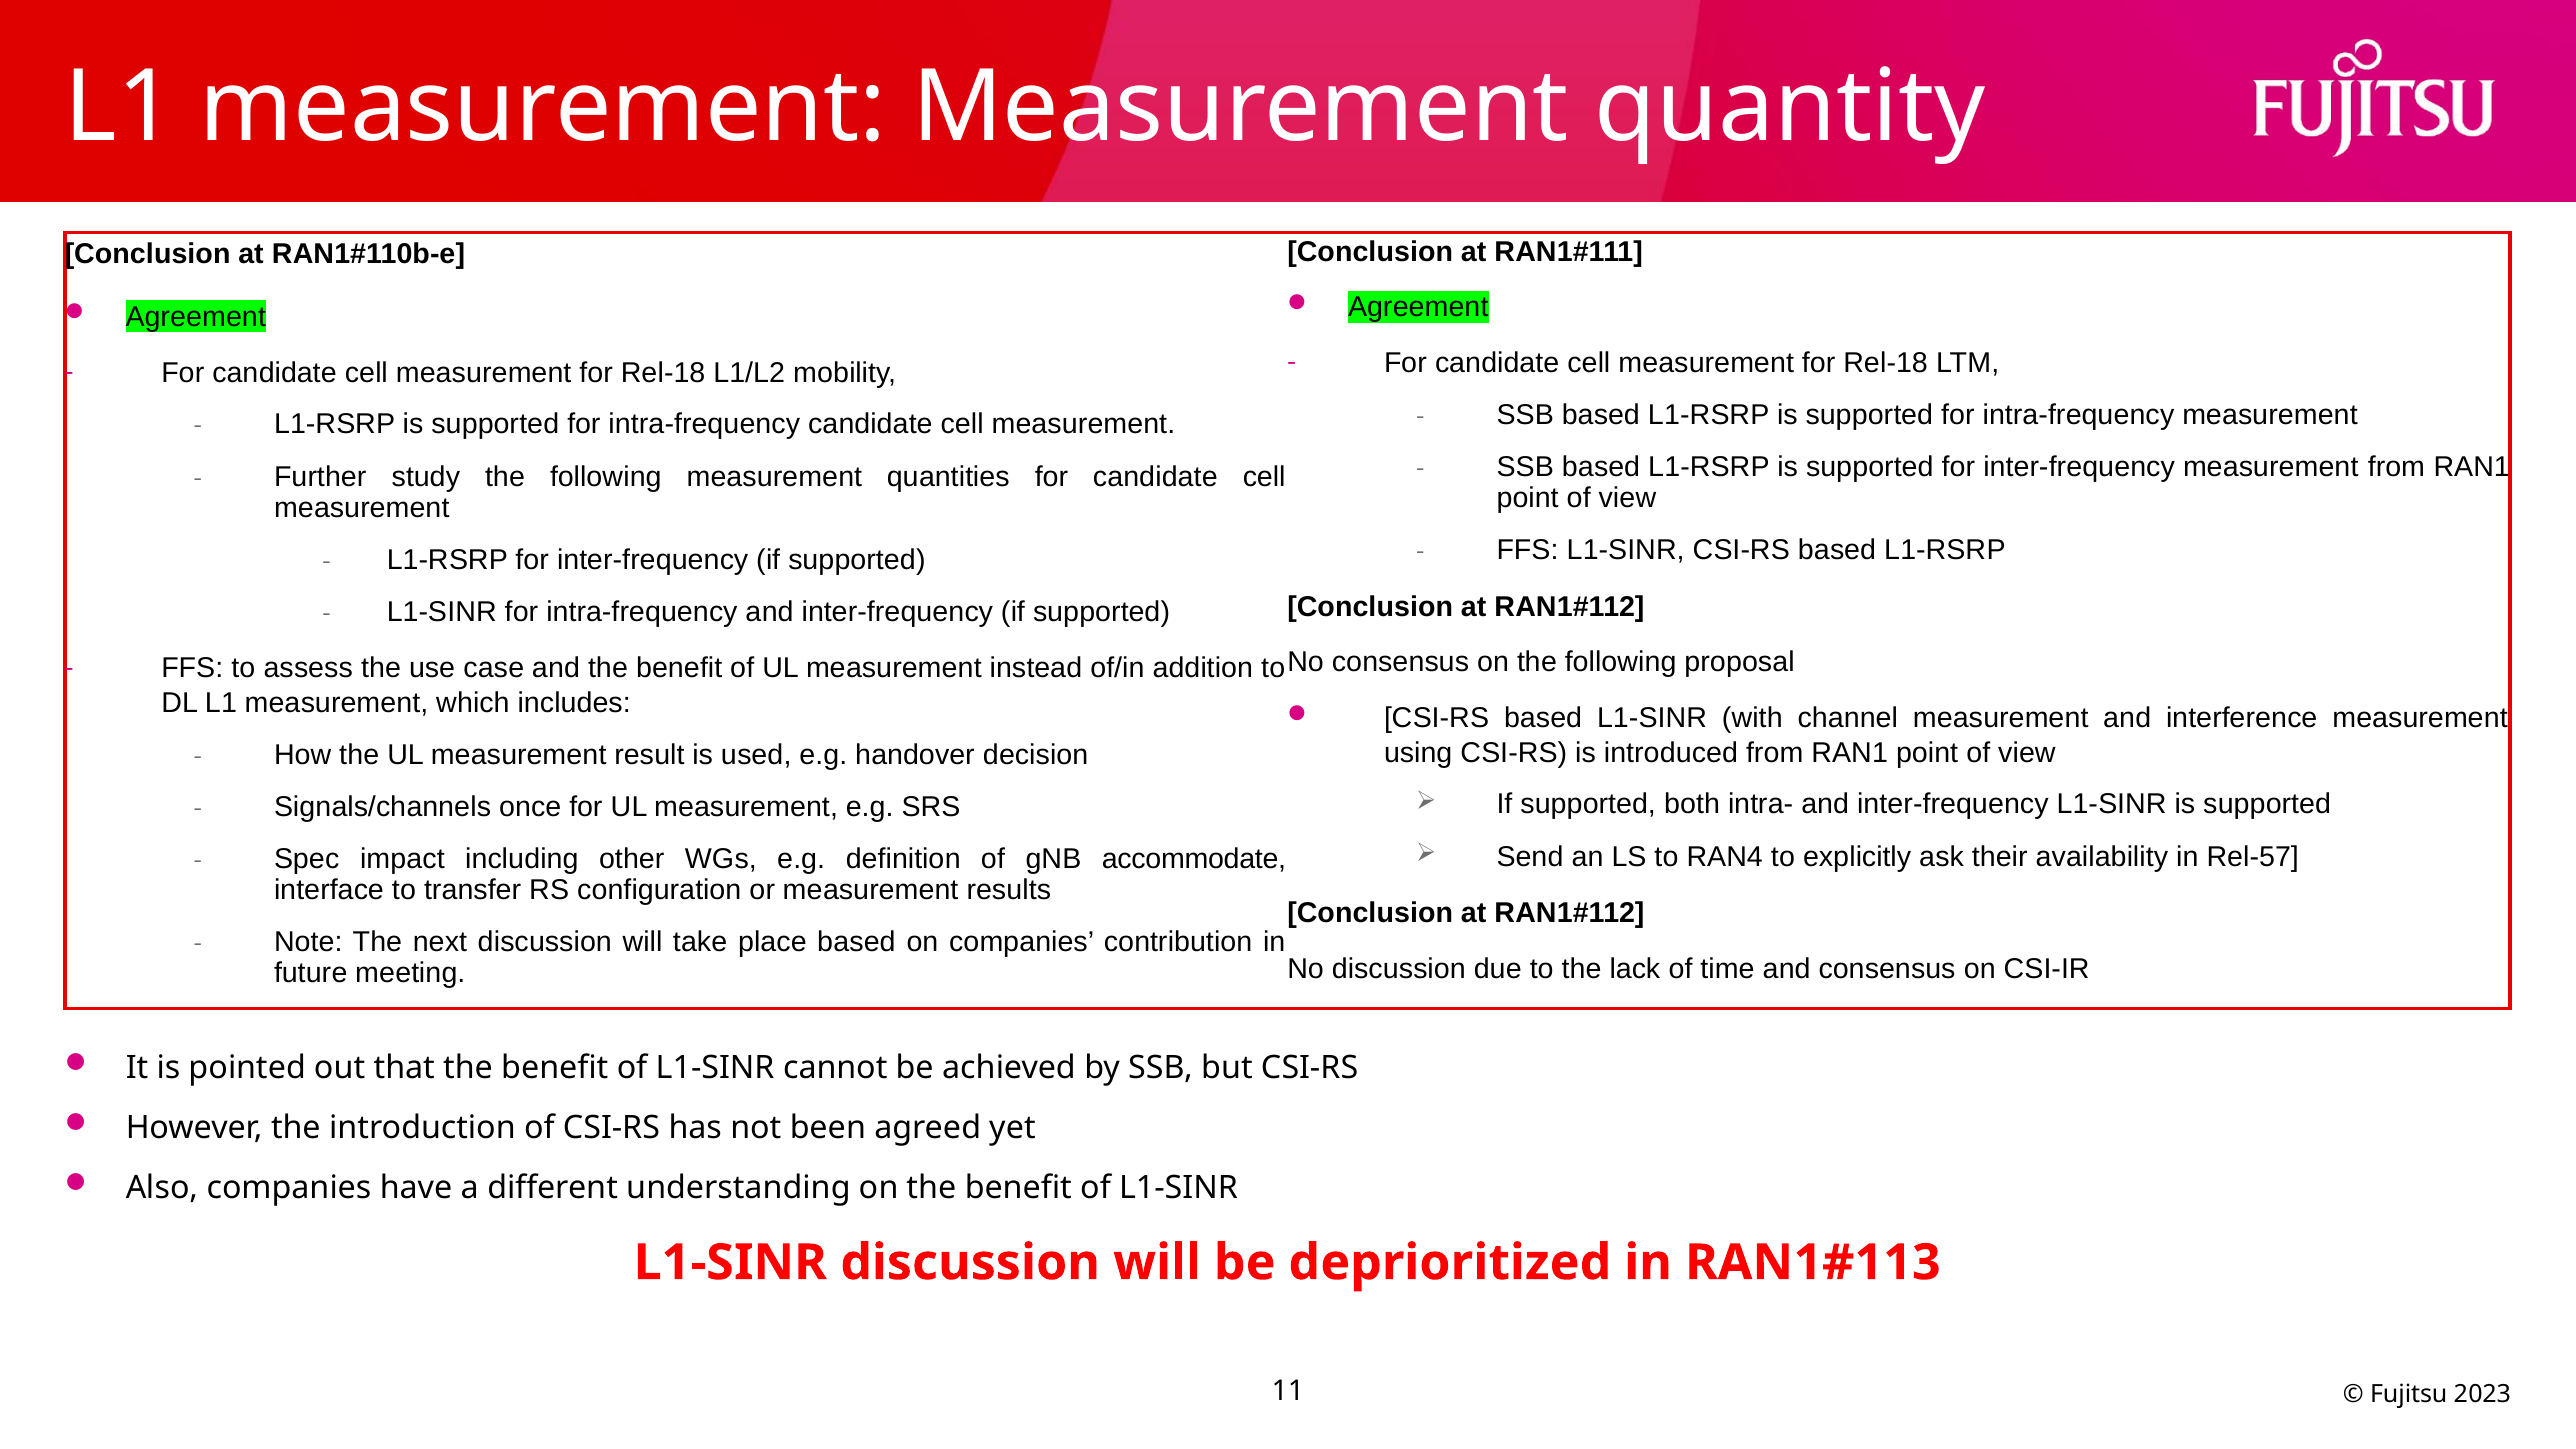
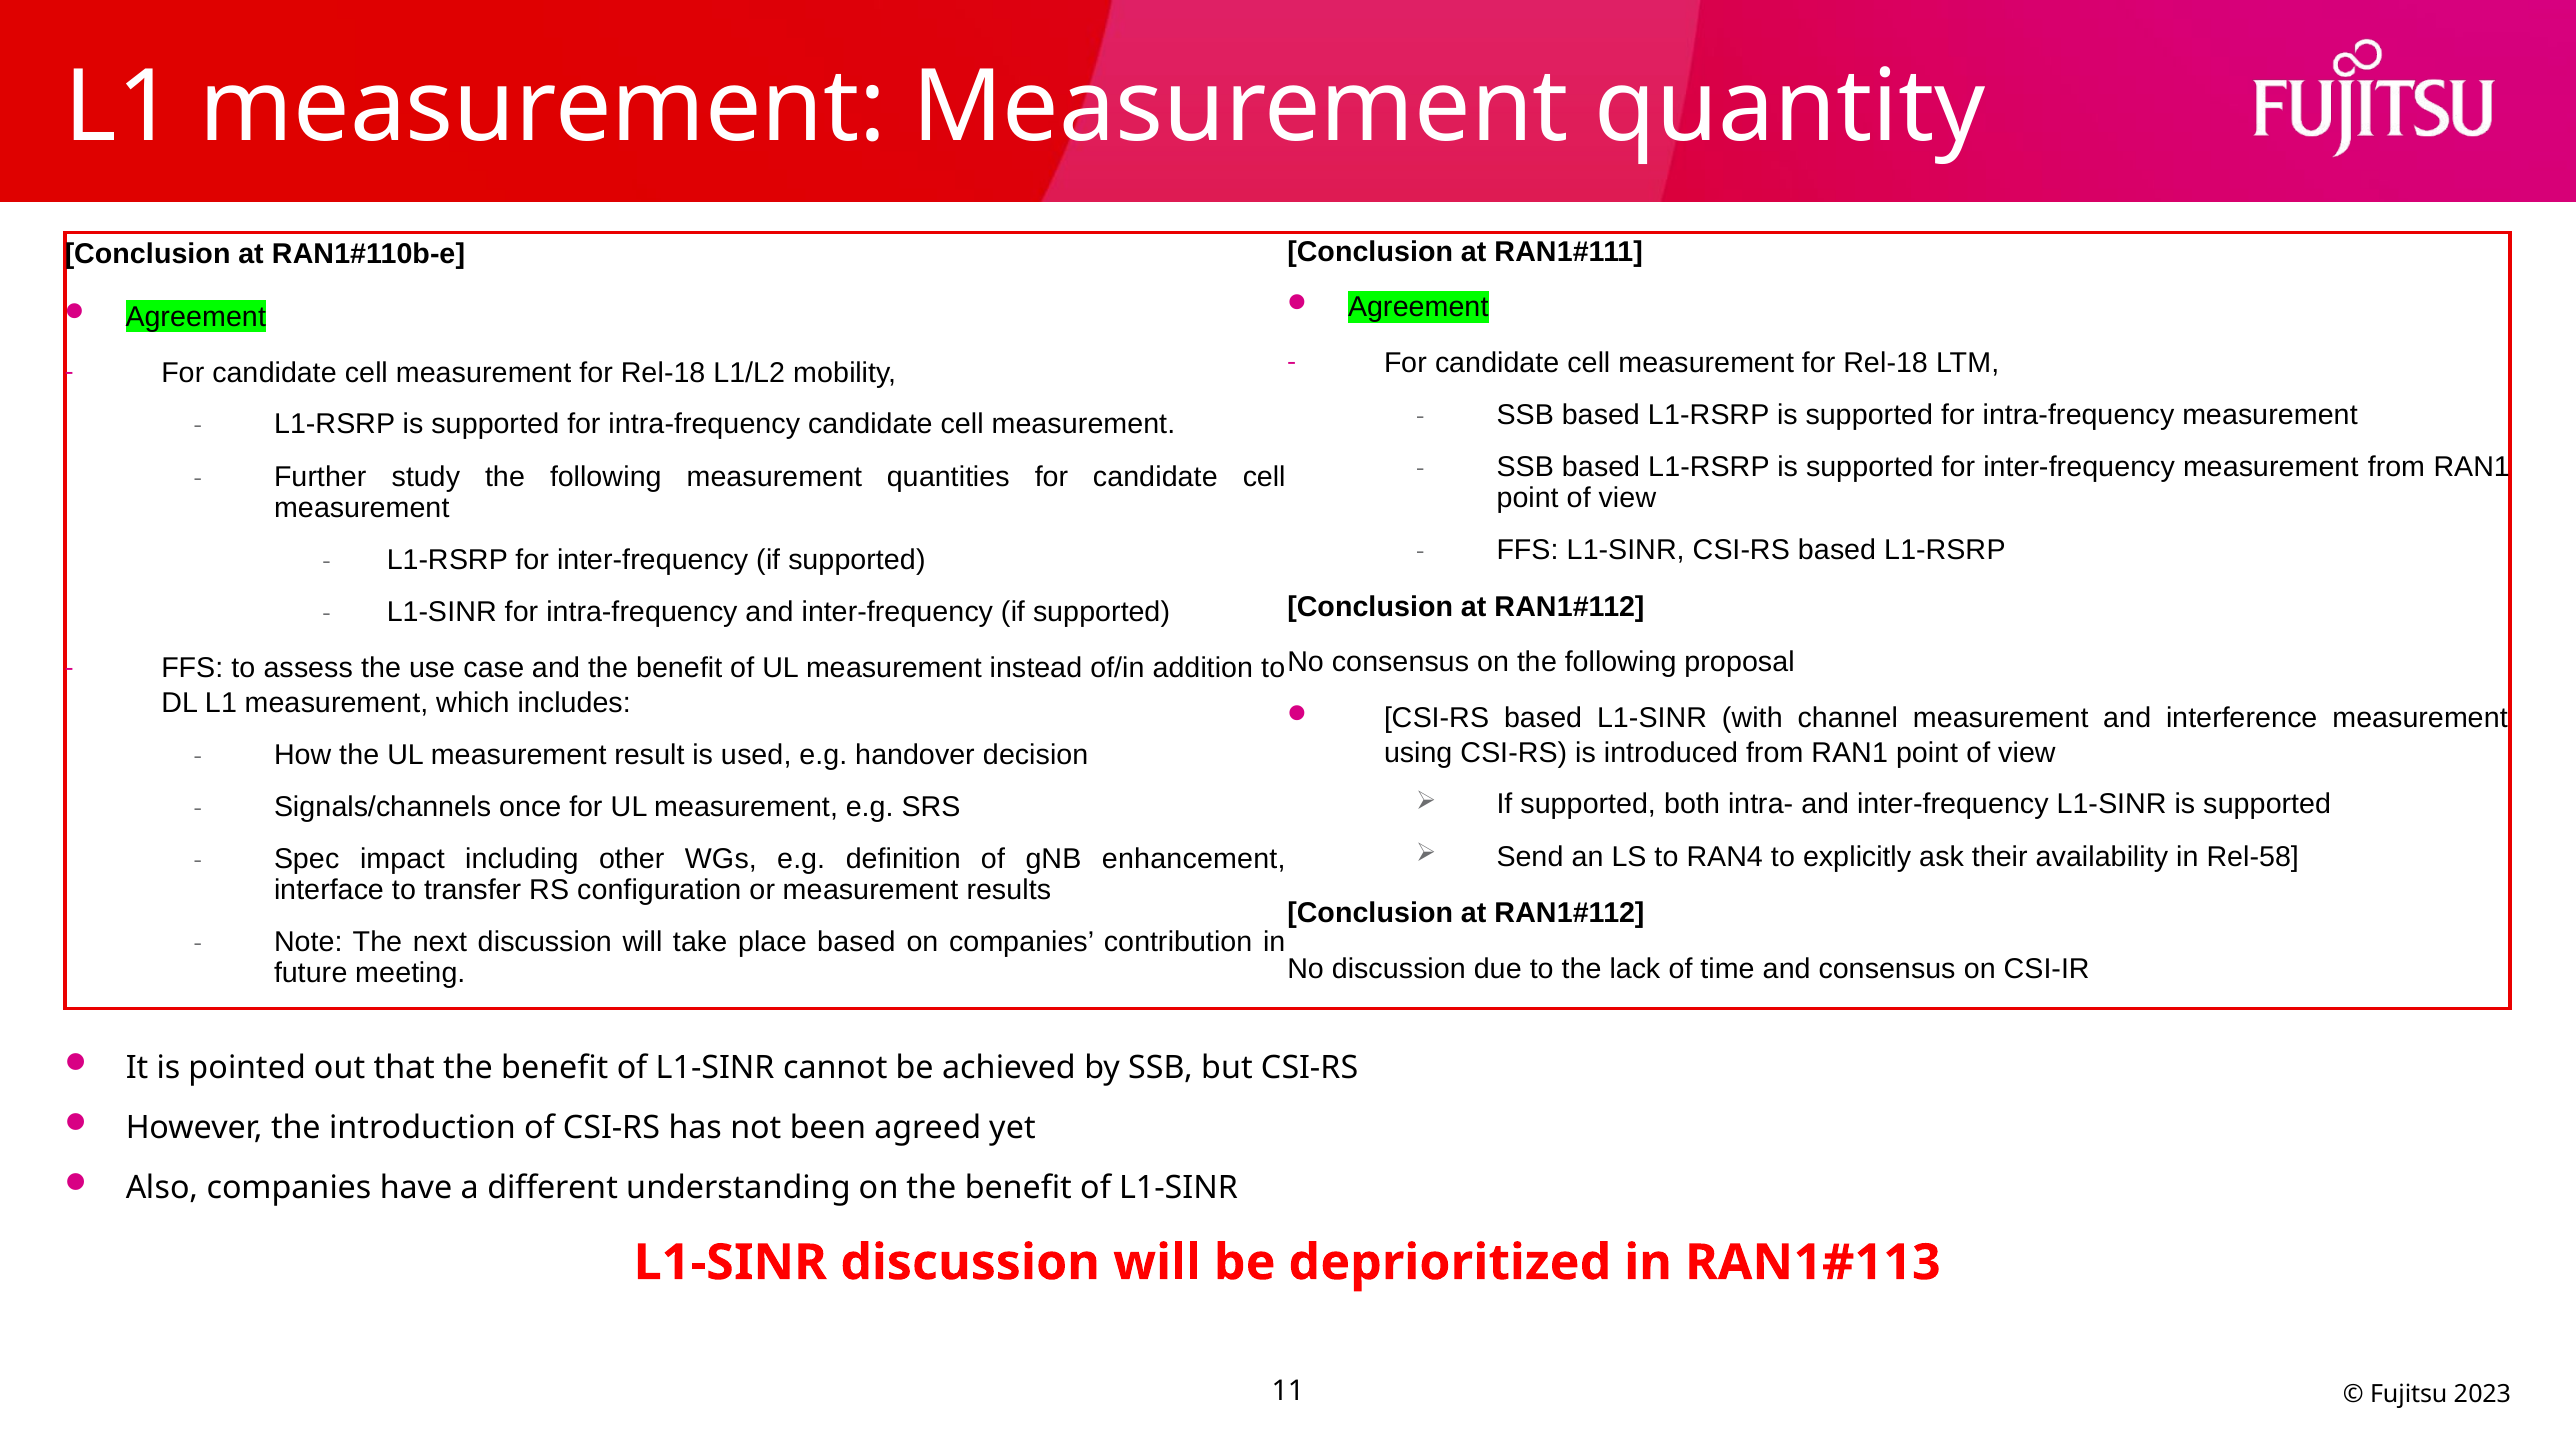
Rel-57: Rel-57 -> Rel-58 (2253, 857)
accommodate: accommodate -> enhancement (1194, 859)
